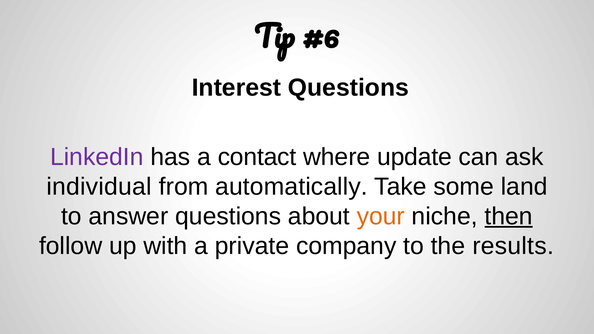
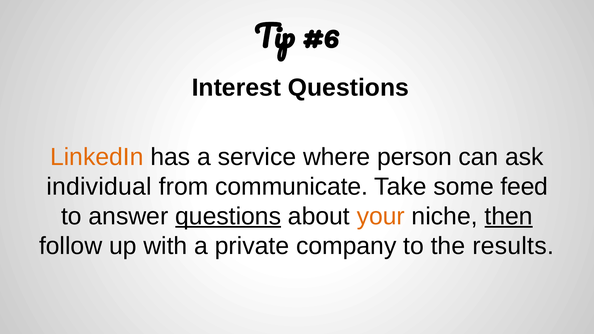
LinkedIn colour: purple -> orange (97, 157)
contact: contact -> service (257, 157)
update: update -> person (415, 157)
automatically: automatically -> communicate (292, 187)
land: land -> feed (524, 187)
questions underline: none -> present (228, 216)
